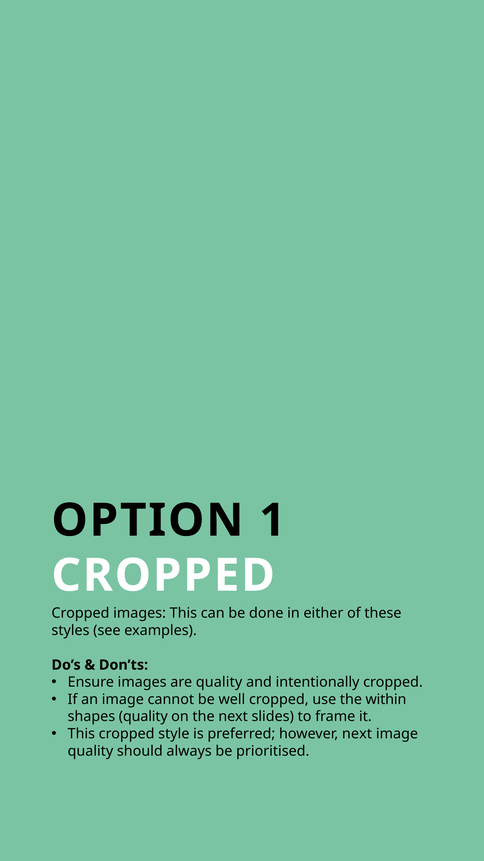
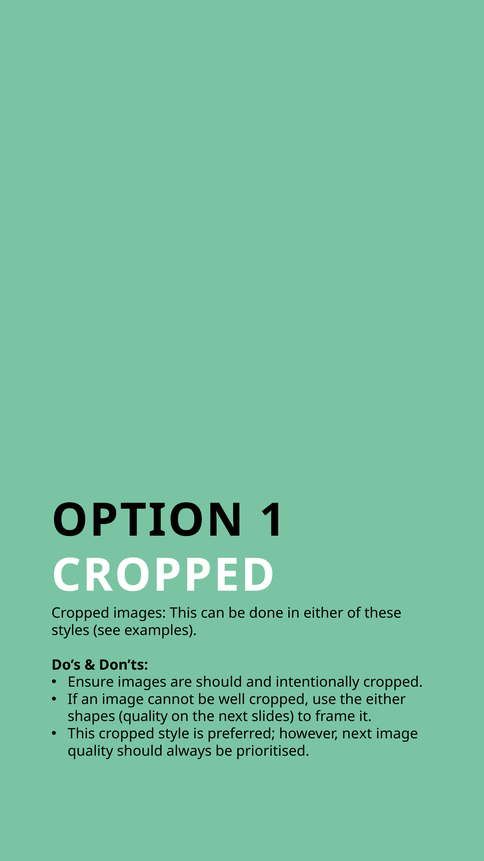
are quality: quality -> should (219, 682)
the within: within -> either (386, 699)
